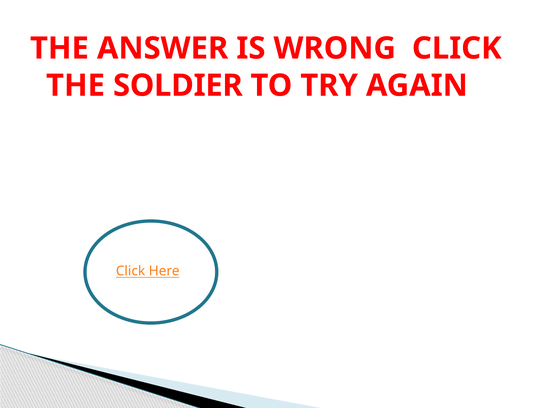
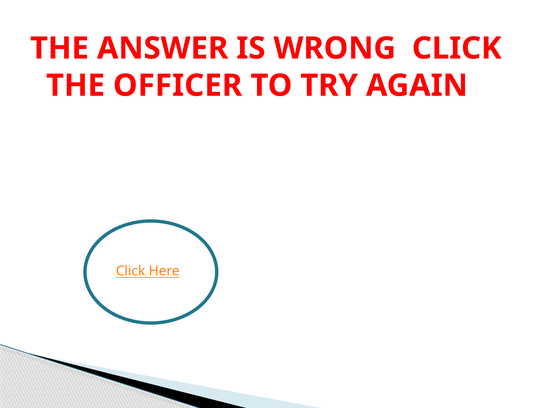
SOLDIER: SOLDIER -> OFFICER (178, 86)
